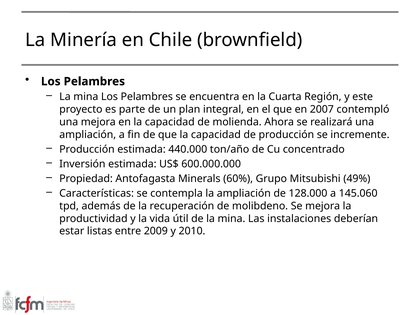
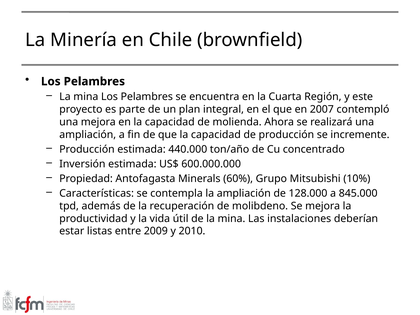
49%: 49% -> 10% (357, 179)
145.060: 145.060 -> 845.000 (358, 193)
